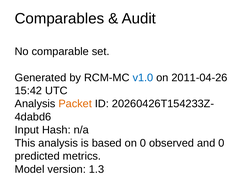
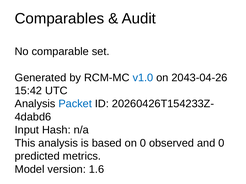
2011-04-26: 2011-04-26 -> 2043-04-26 (199, 78)
Packet colour: orange -> blue (75, 104)
1.3: 1.3 -> 1.6 (96, 170)
